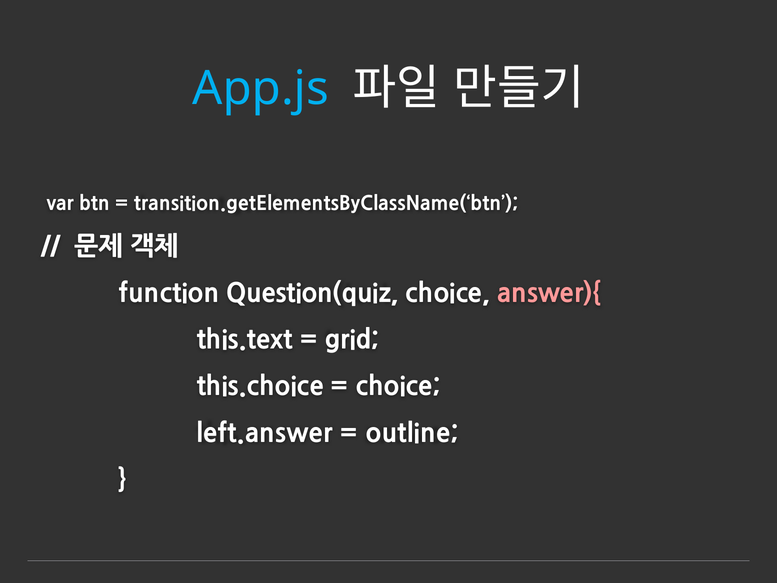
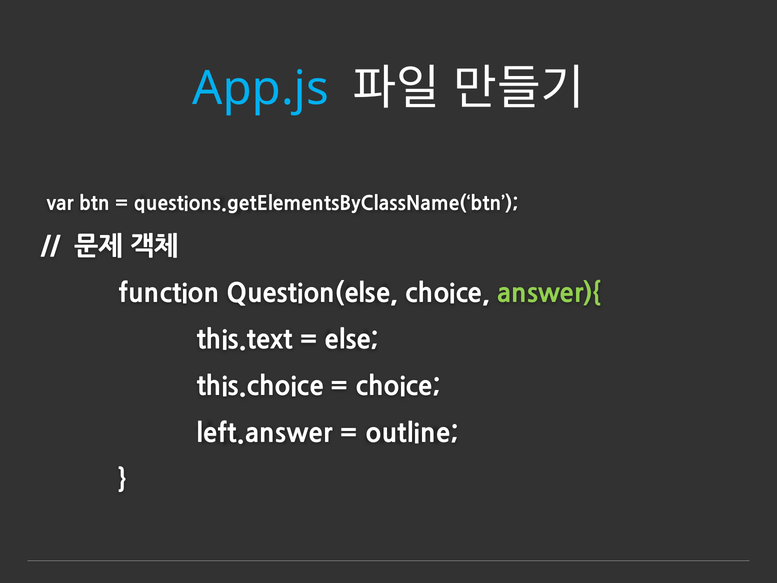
transition.getElementsByClassName(‘btn: transition.getElementsByClassName(‘btn -> questions.getElementsByClassName(‘btn (326, 204)
Question(quiz: Question(quiz -> Question(else (312, 293)
answer){ colour: pink -> light green (549, 293)
grid: grid -> else (352, 340)
